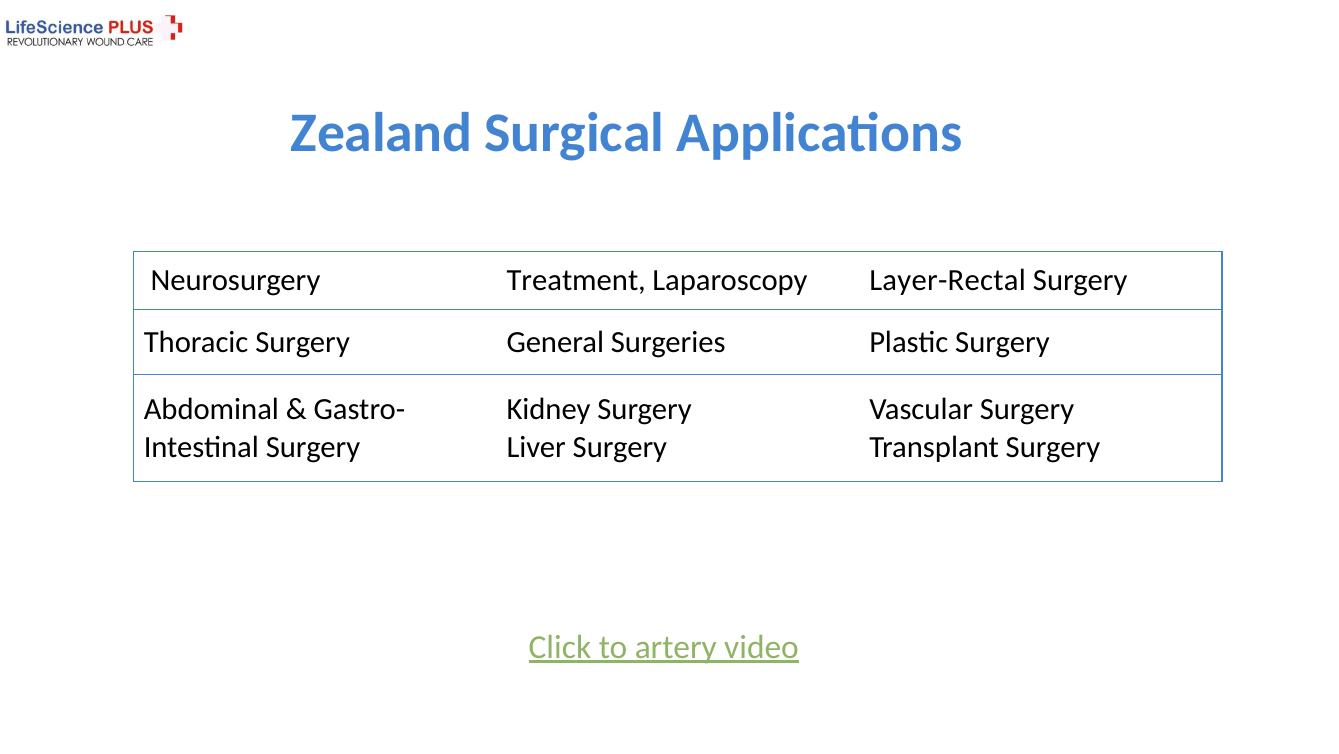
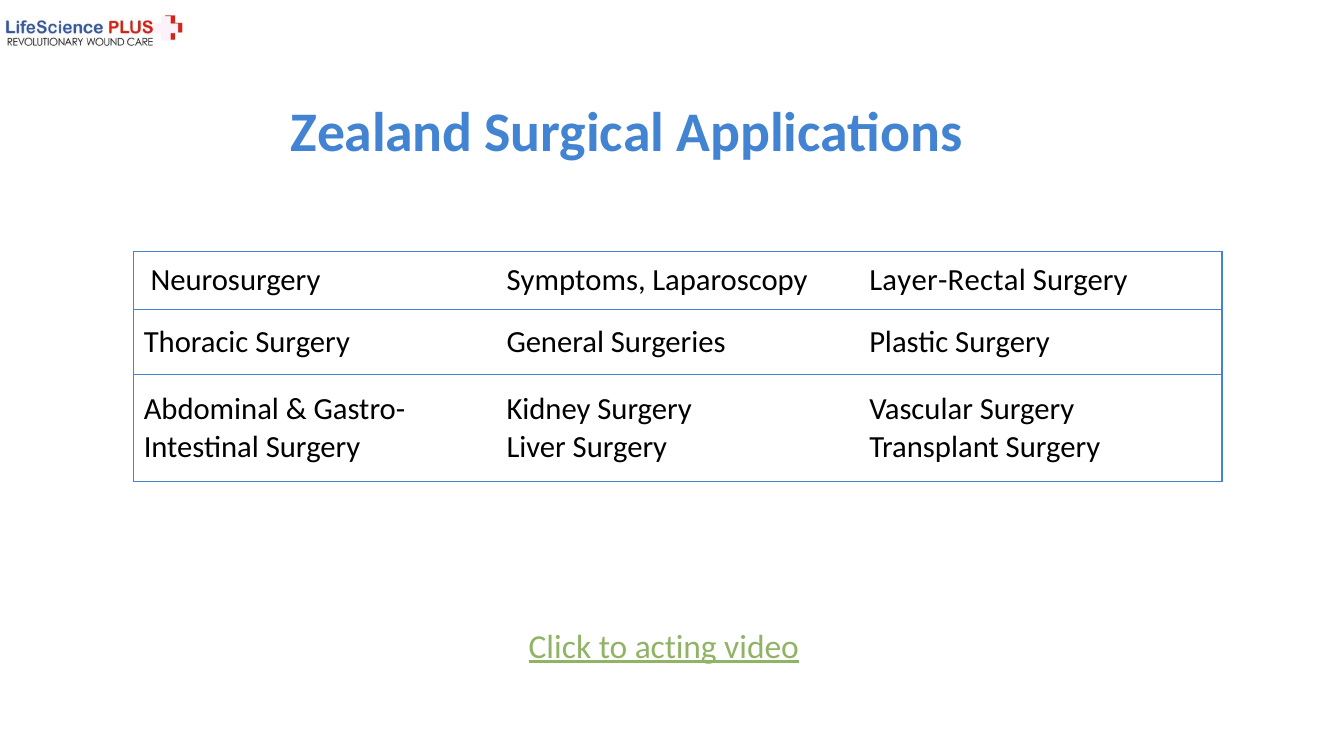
Neurosurgery Treatment: Treatment -> Symptoms (576, 280)
artery: artery -> acting (676, 647)
